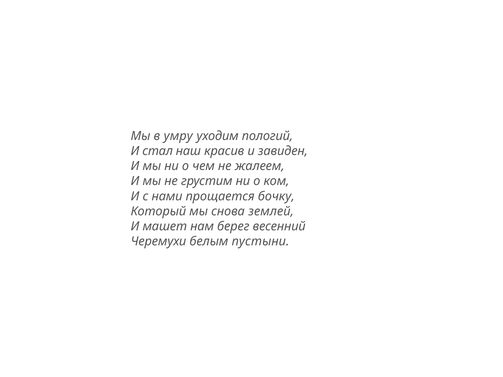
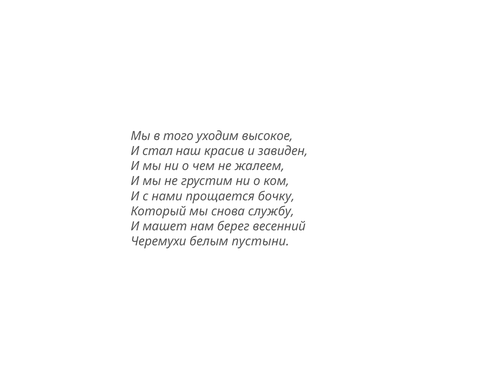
умру: умру -> того (178, 136)
пологий: пологий -> высокое (267, 136)
землей: землей -> службу (271, 211)
